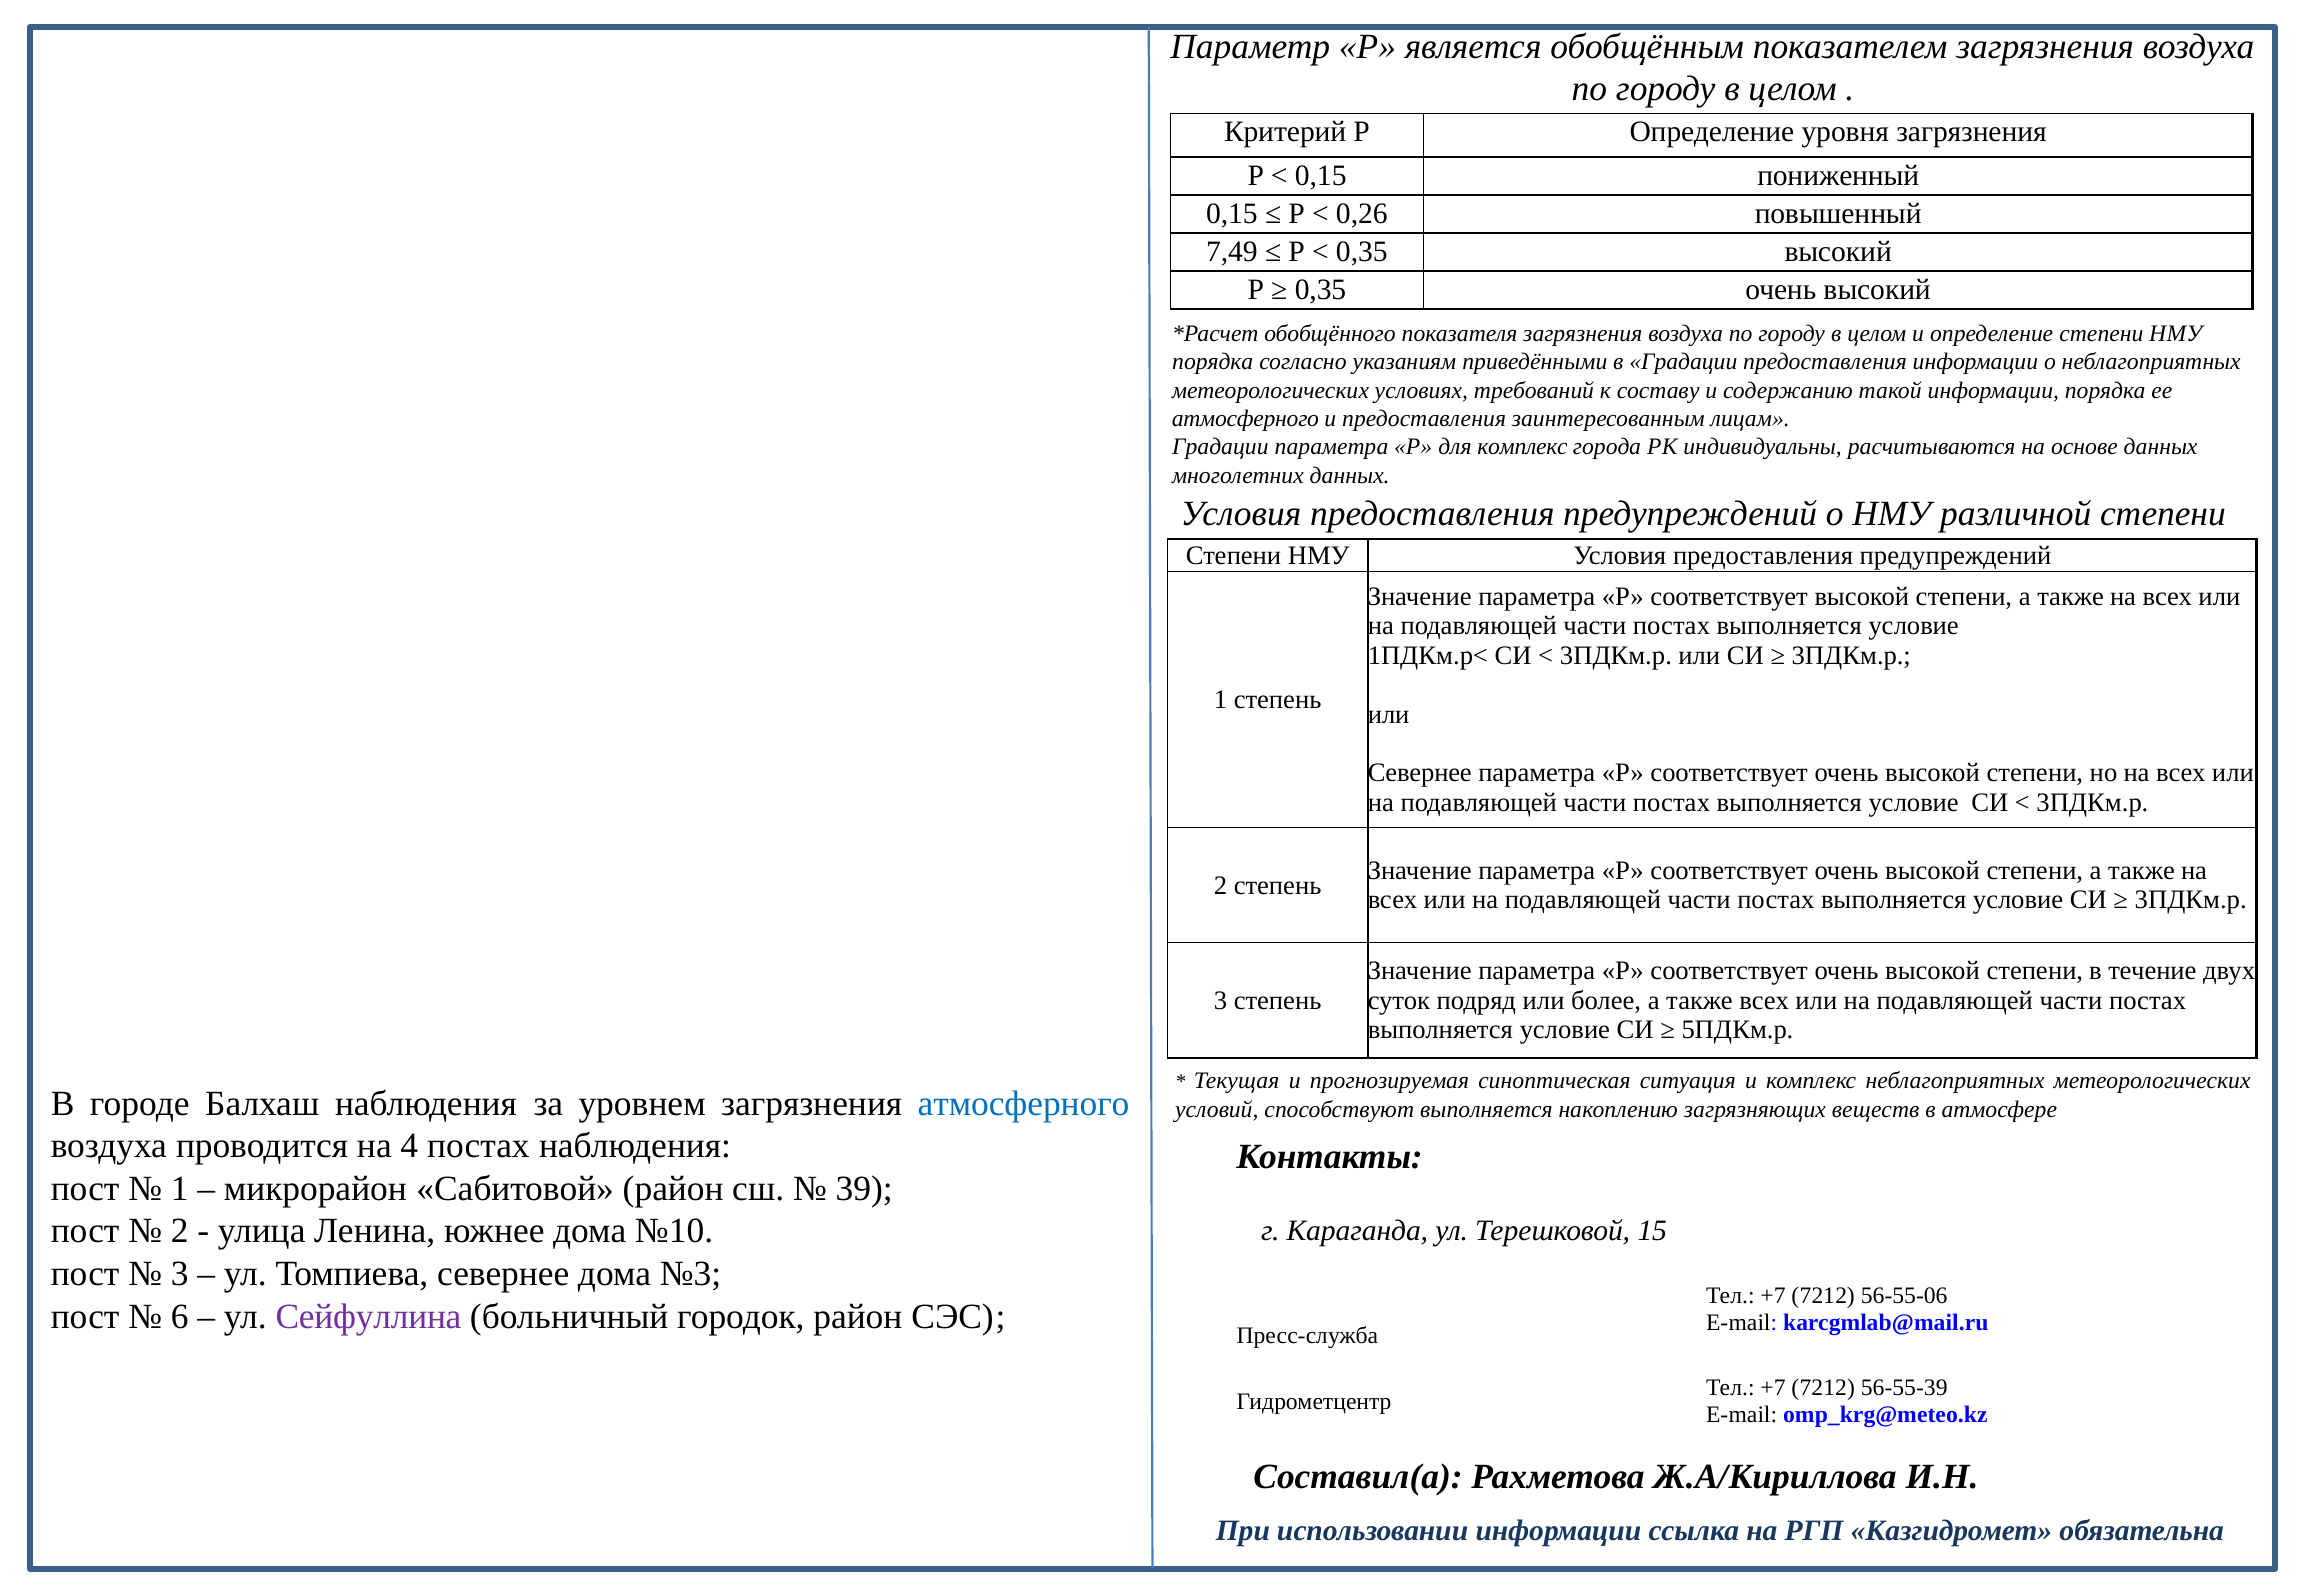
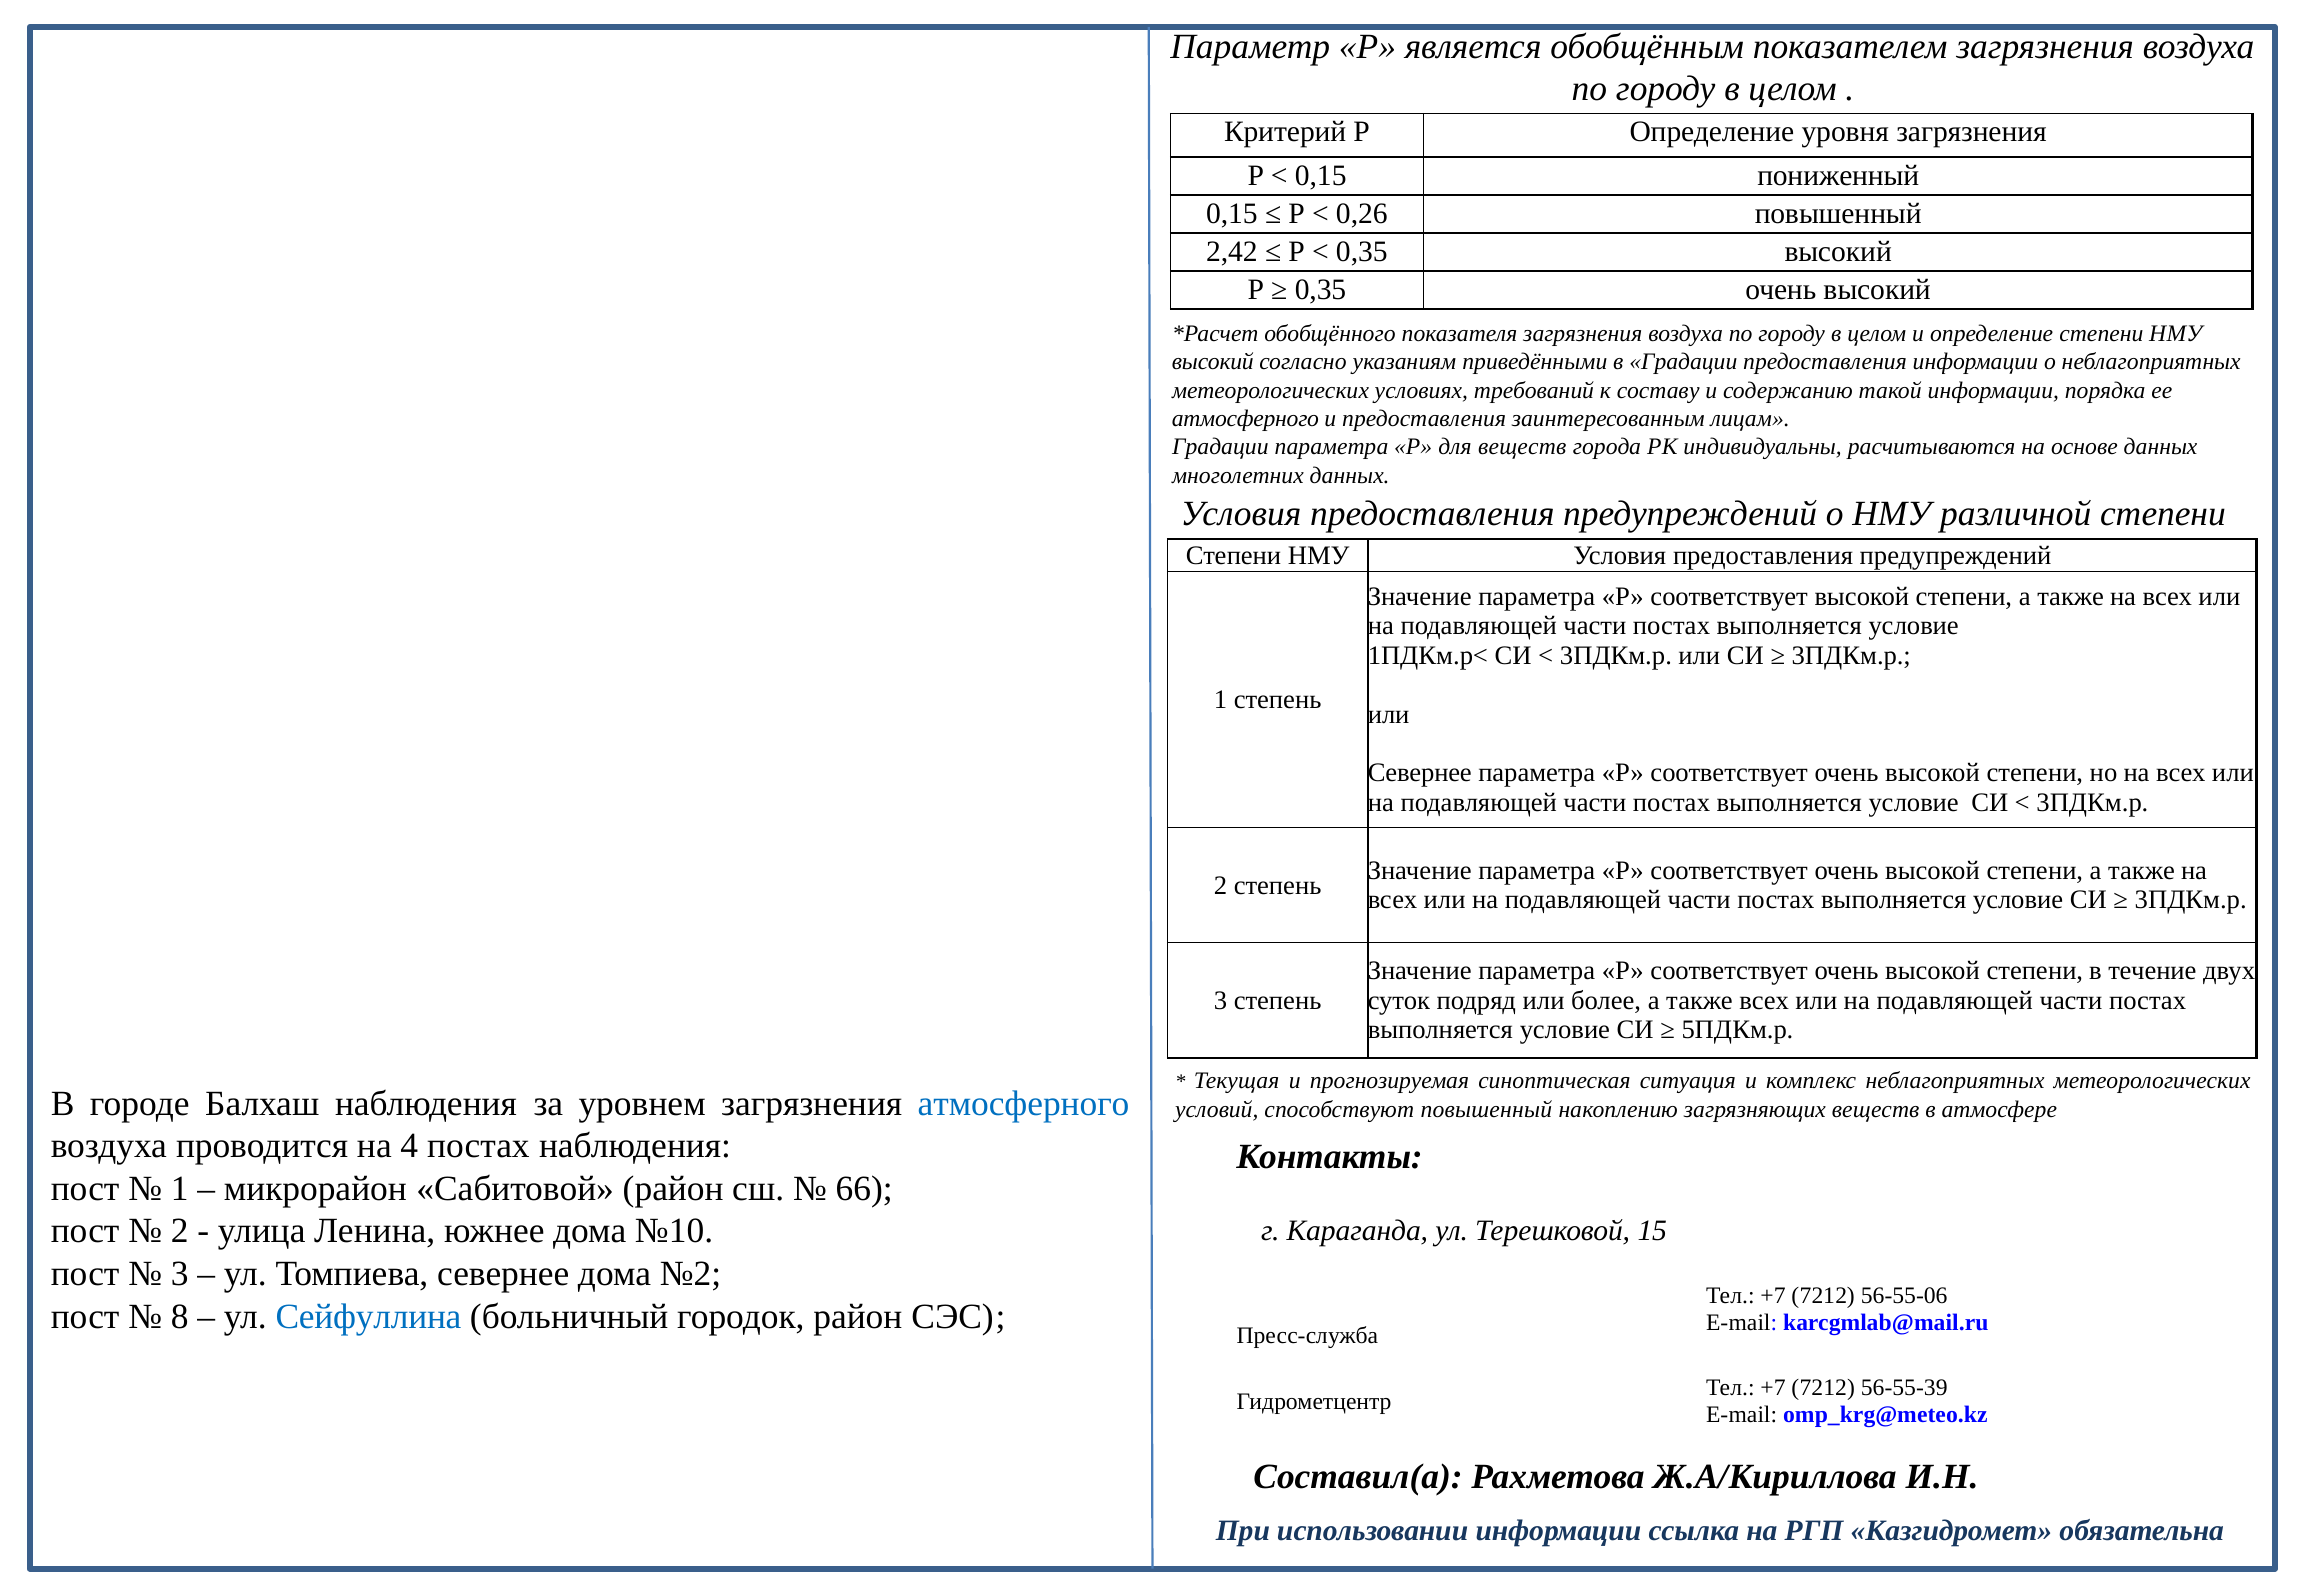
7,49: 7,49 -> 2,42 (1232, 252)
порядка: порядка -> высокий (1213, 362)
для комплекс: комплекс -> веществ (1522, 447)
способствуют выполняется: выполняется -> повышенный (1486, 1109)
39: 39 -> 66 (864, 1189)
№3: №3 -> №2 (691, 1274)
6: 6 -> 8 (180, 1316)
Сейфуллина colour: purple -> blue (369, 1316)
